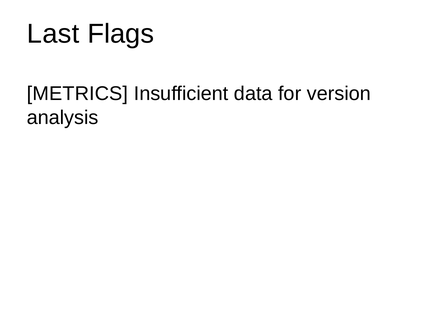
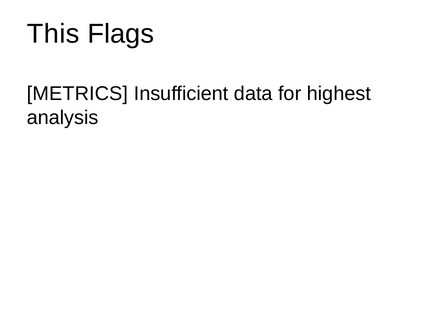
Last: Last -> This (53, 34)
version: version -> highest (339, 94)
